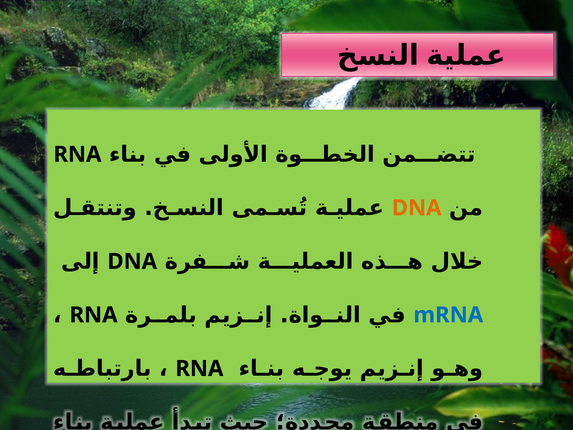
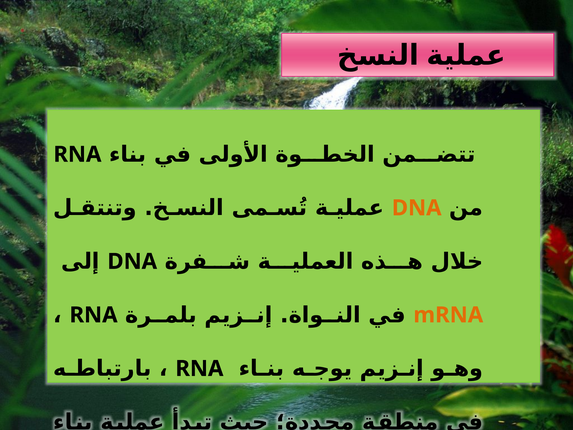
mRNA colour: blue -> orange (448, 315)
